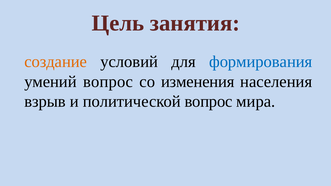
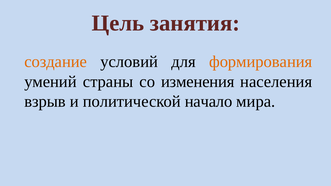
формирования colour: blue -> orange (261, 62)
умений вопрос: вопрос -> страны (108, 82)
политической вопрос: вопрос -> начало (209, 102)
